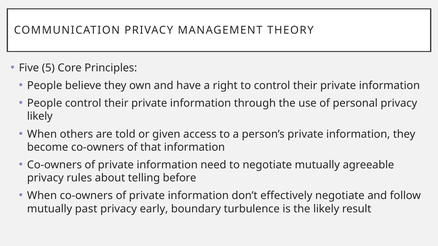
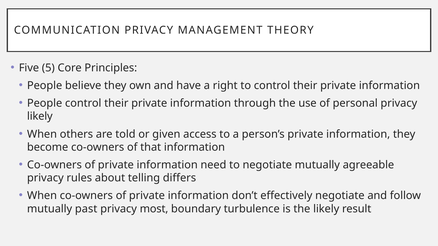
before: before -> differs (179, 178)
early: early -> most (154, 209)
